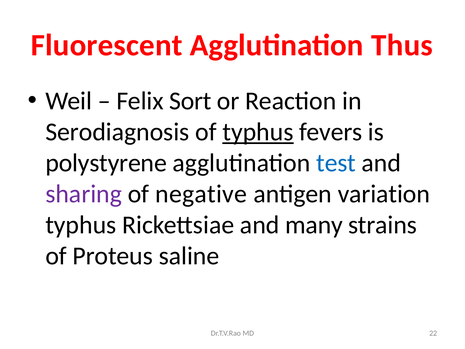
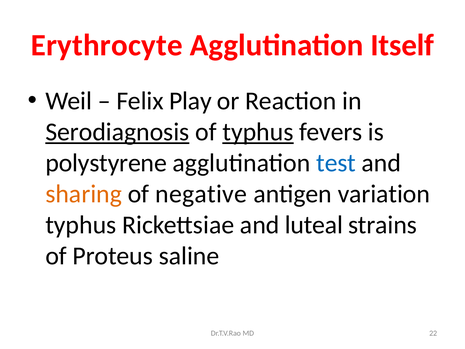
Fluorescent: Fluorescent -> Erythrocyte (107, 45)
Thus: Thus -> Itself (402, 45)
Sort: Sort -> Play (190, 101)
Serodiagnosis underline: none -> present (117, 132)
sharing colour: purple -> orange (84, 194)
many: many -> luteal (314, 225)
